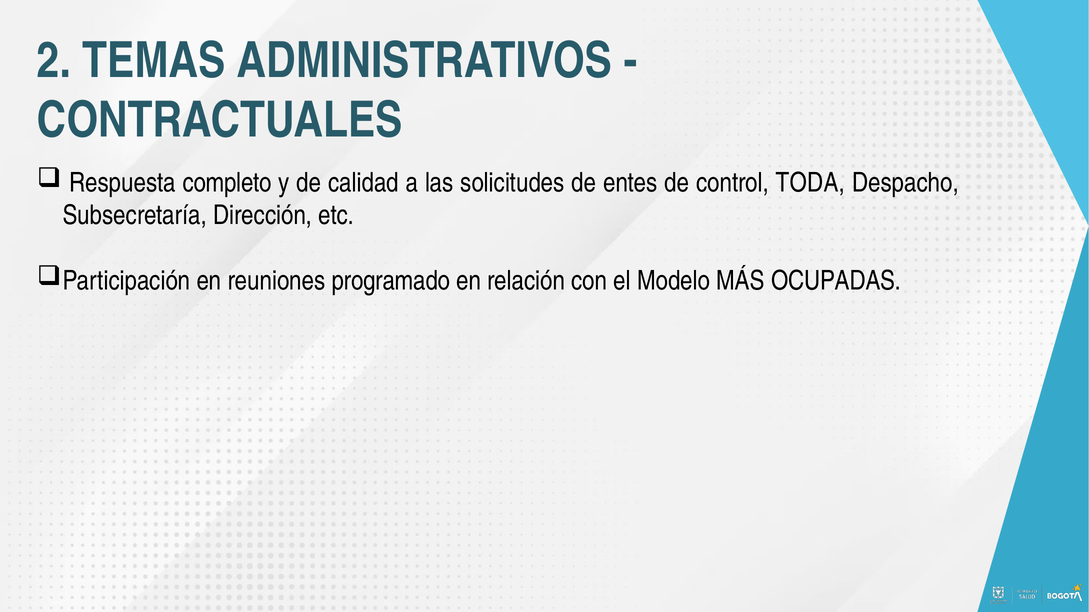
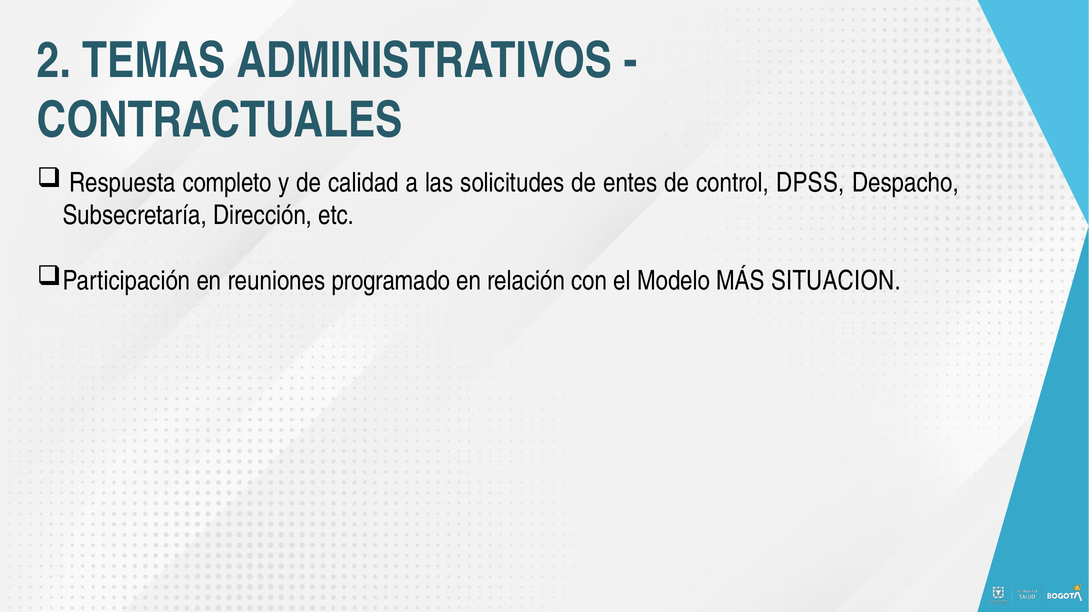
TODA: TODA -> DPSS (810, 183)
OCUPADAS: OCUPADAS -> SITUACION (836, 281)
